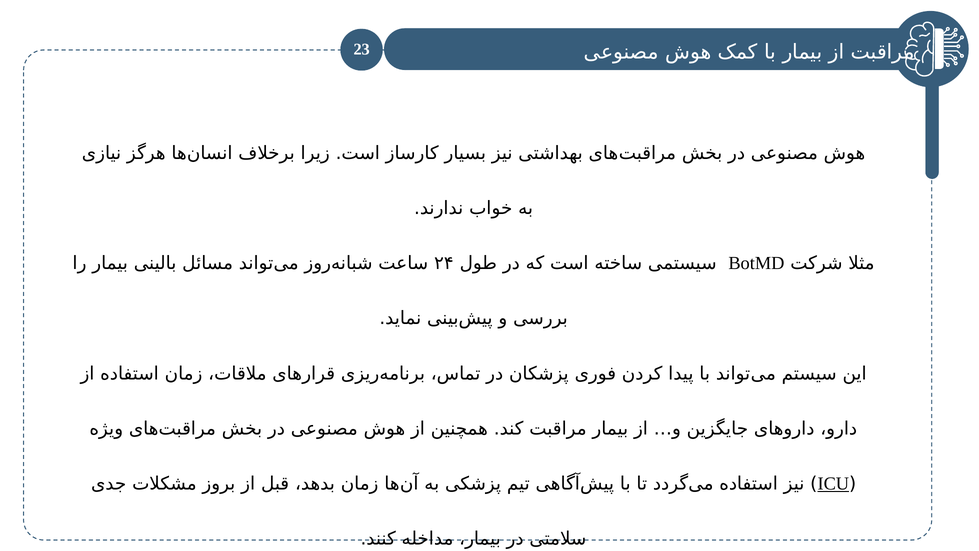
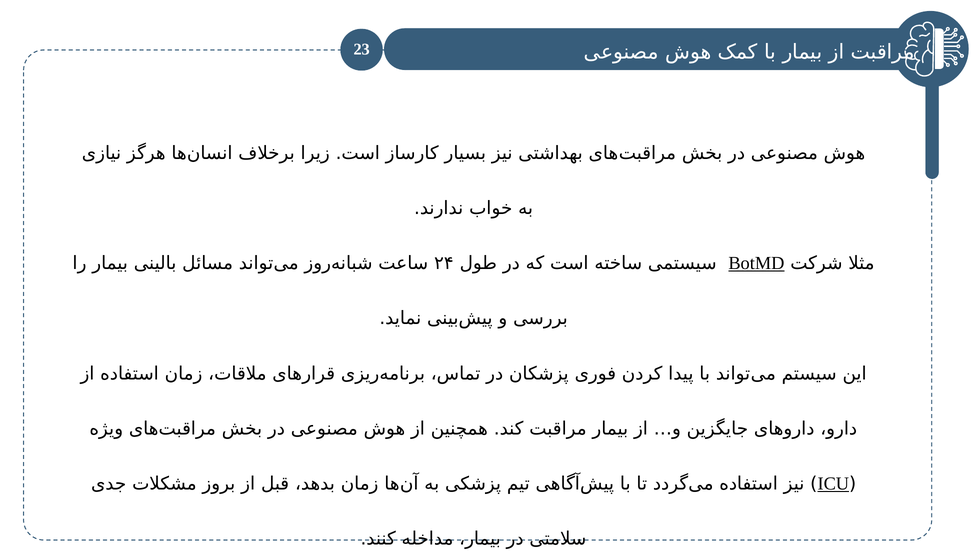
BotMD underline: none -> present (756, 263)
